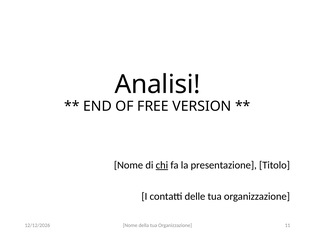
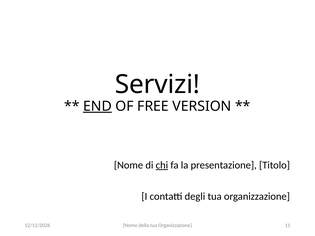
Analisi: Analisi -> Servizi (157, 85)
END underline: none -> present (97, 106)
delle: delle -> degli (195, 197)
